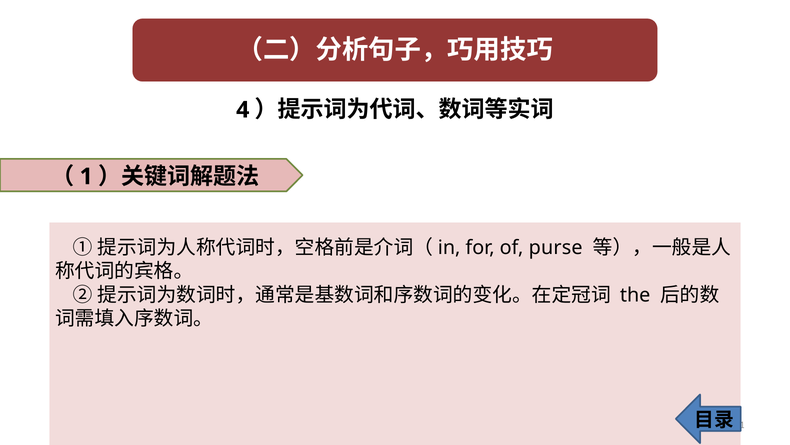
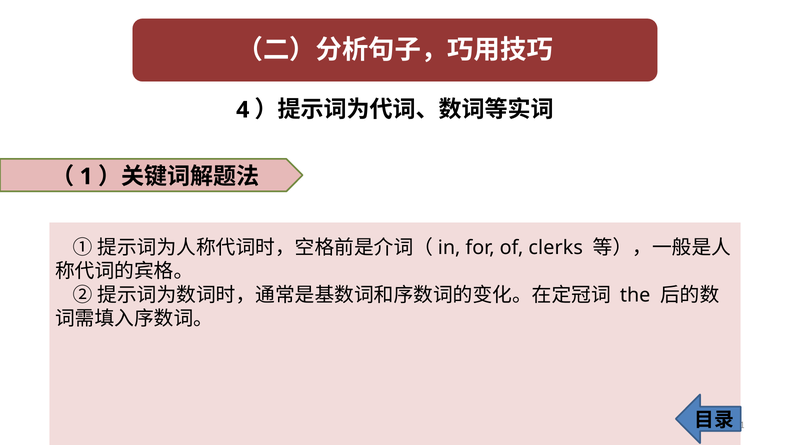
purse: purse -> clerks (556, 247)
